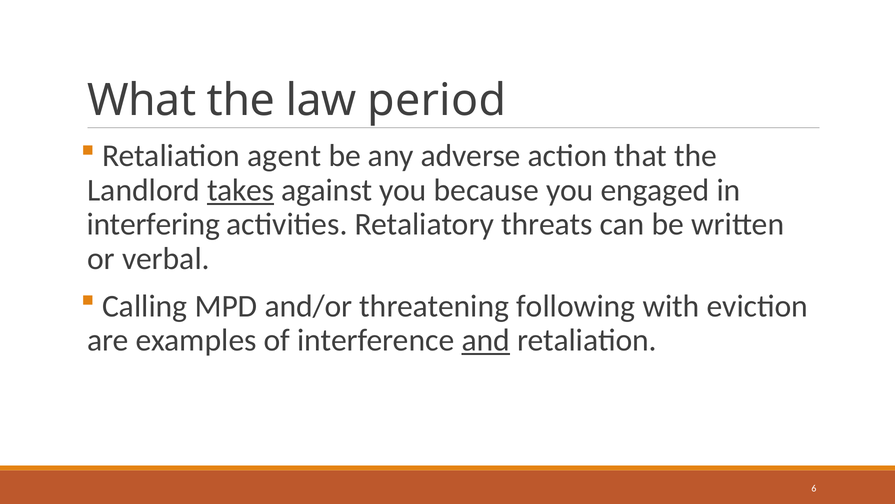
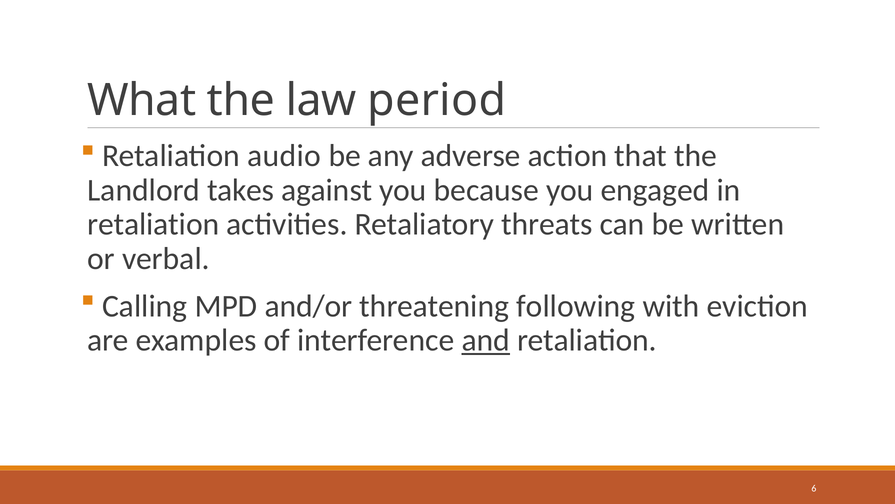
agent: agent -> audio (284, 156)
takes underline: present -> none (241, 190)
interfering: interfering -> retaliation (153, 224)
